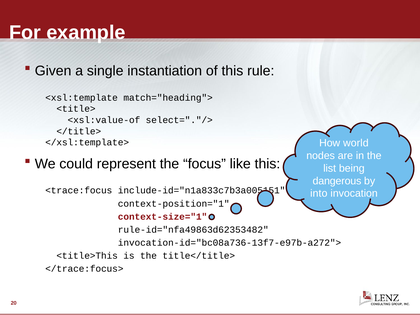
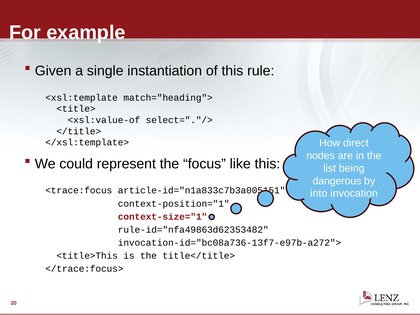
world: world -> direct (356, 143)
include-id="n1a833c7b3a005151: include-id="n1a833c7b3a005151 -> article-id="n1a833c7b3a005151 (202, 191)
